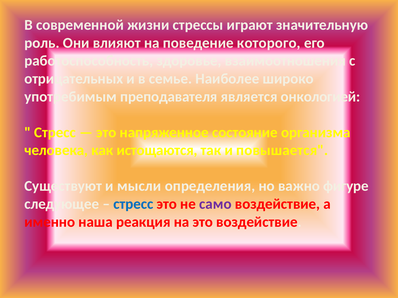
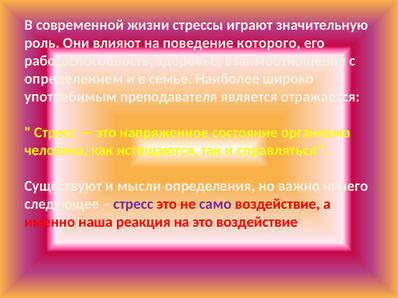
отрицательных: отрицательных -> определением (74, 79)
онкологией: онкологией -> отражается (320, 97)
повышается: повышается -> справляться (282, 151)
фигуре: фигуре -> ничего (346, 186)
стресс colour: blue -> purple (133, 204)
